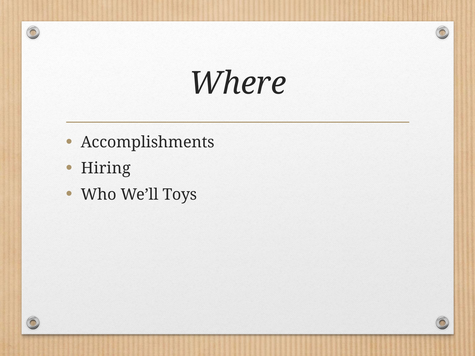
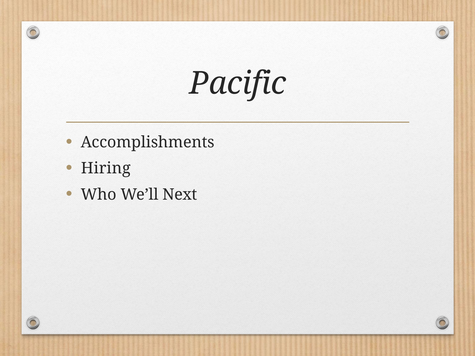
Where: Where -> Pacific (238, 84)
Toys: Toys -> Next (180, 195)
